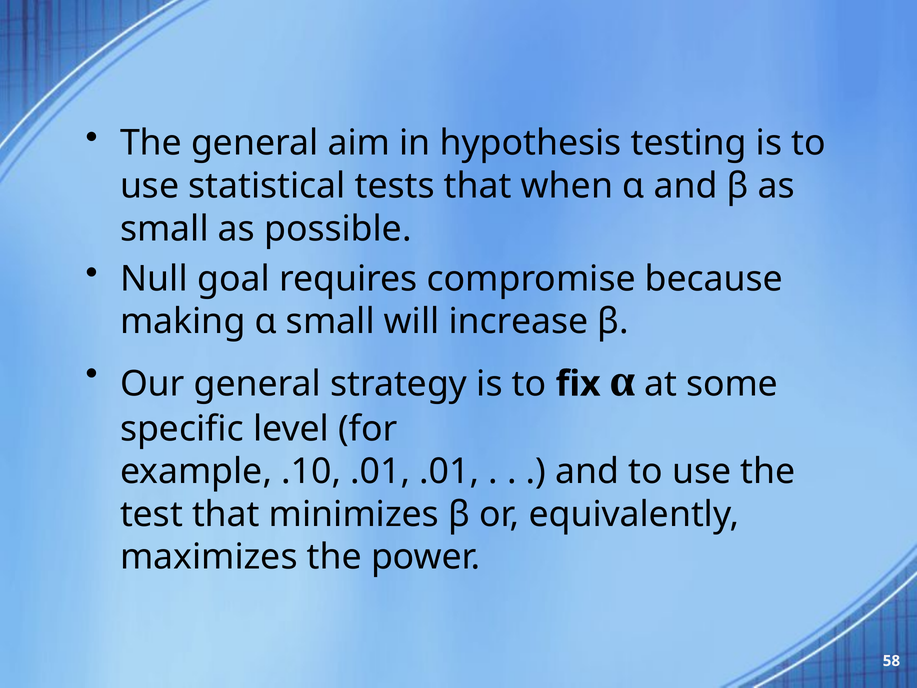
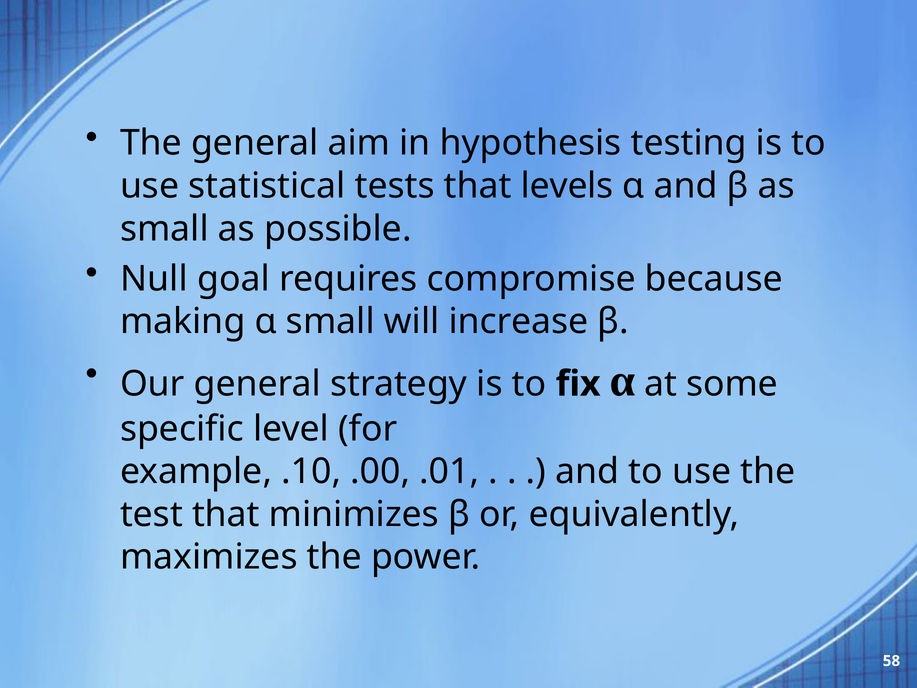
when: when -> levels (567, 186)
.10 .01: .01 -> .00 (380, 471)
